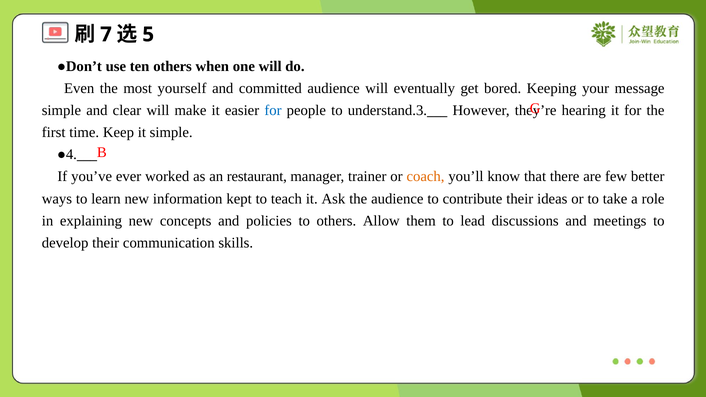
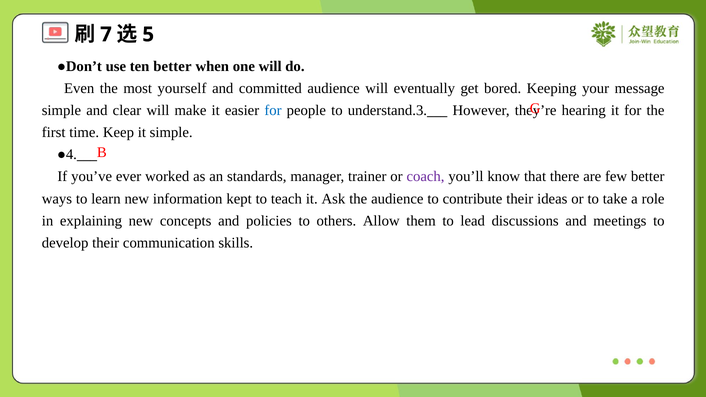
ten others: others -> better (172, 66)
restaurant: restaurant -> standards (257, 177)
coach colour: orange -> purple (425, 177)
